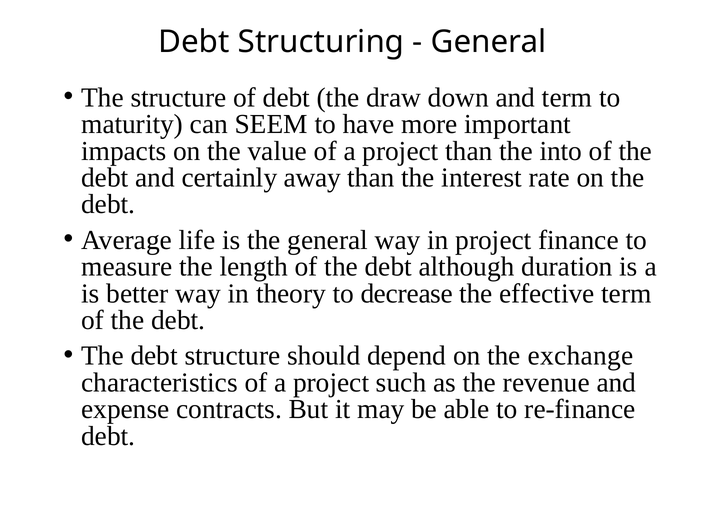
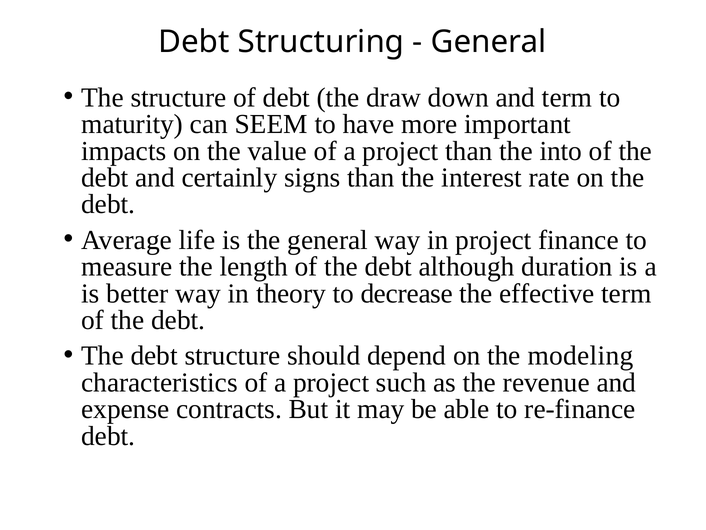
away: away -> signs (312, 177)
exchange: exchange -> modeling (581, 355)
